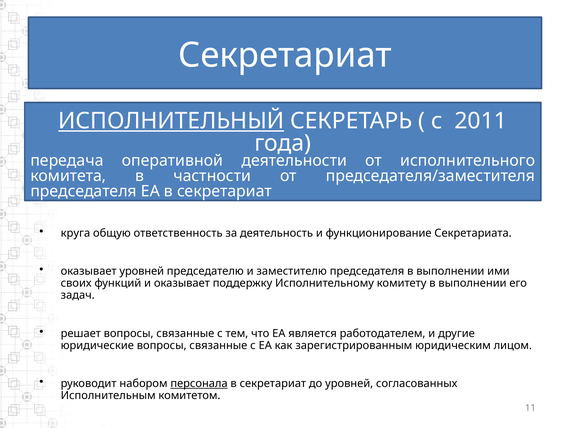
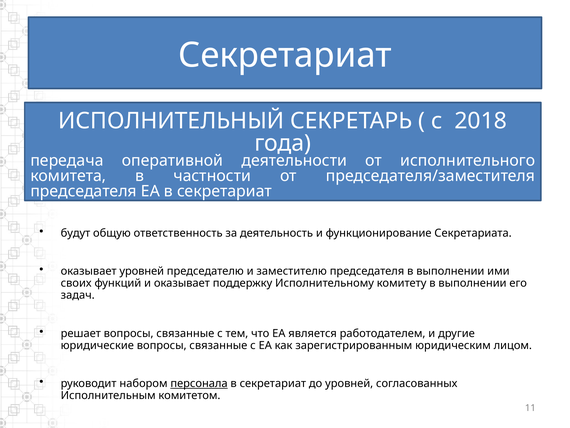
ИСПОЛНИТЕЛЬНЫЙ underline: present -> none (171, 121)
2011: 2011 -> 2018 (481, 121)
круга: круга -> будут (75, 233)
